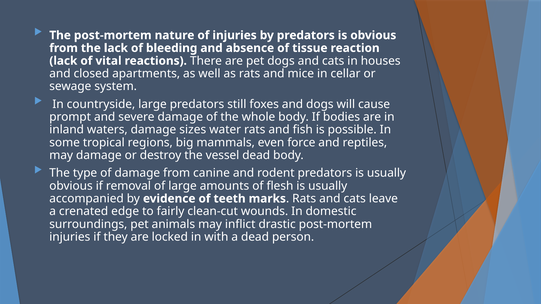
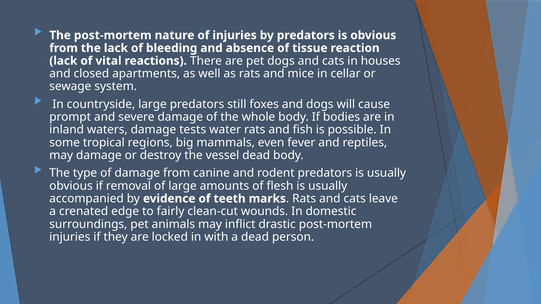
sizes: sizes -> tests (193, 130)
force: force -> fever (301, 143)
